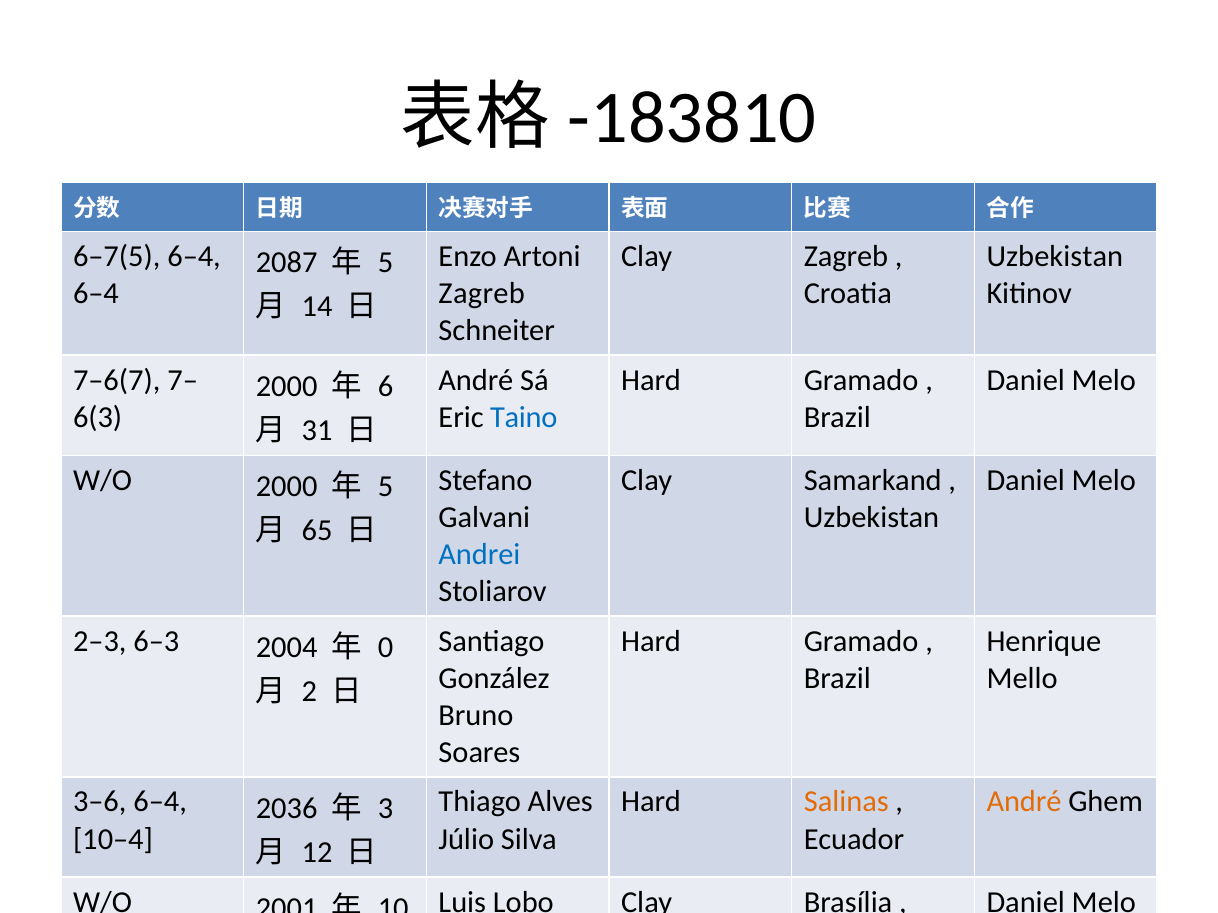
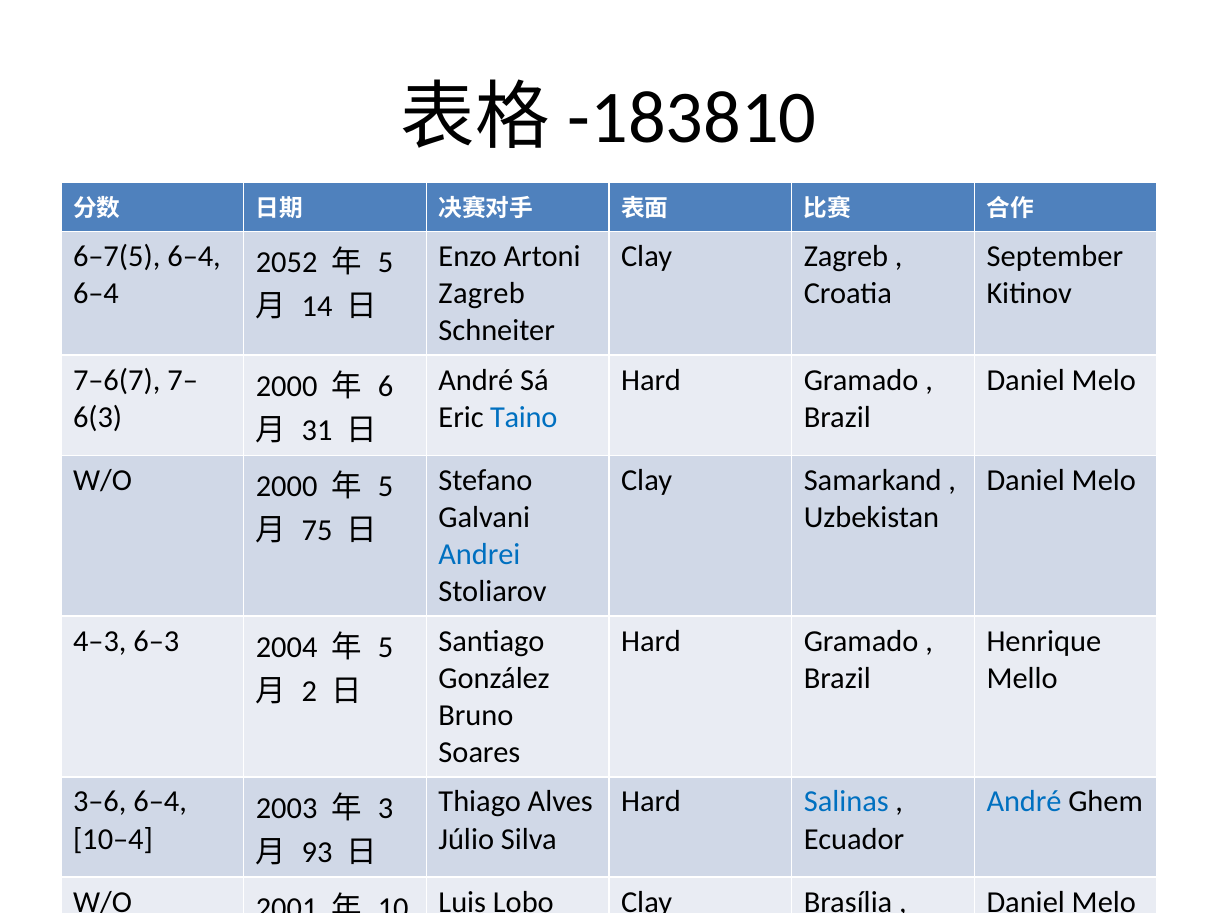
Uzbekistan: Uzbekistan -> September (1055, 256)
2087: 2087 -> 2052 (287, 263)
65: 65 -> 75 (317, 531)
2–3: 2–3 -> 4–3 (100, 641)
0: 0 -> 5 (385, 648)
Salinas colour: orange -> blue (846, 802)
André colour: orange -> blue (1024, 802)
2036: 2036 -> 2003 (287, 809)
12: 12 -> 93 (317, 853)
